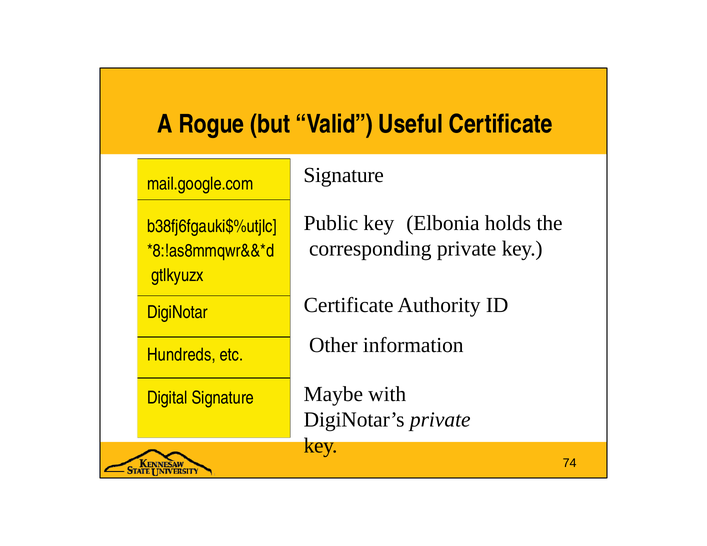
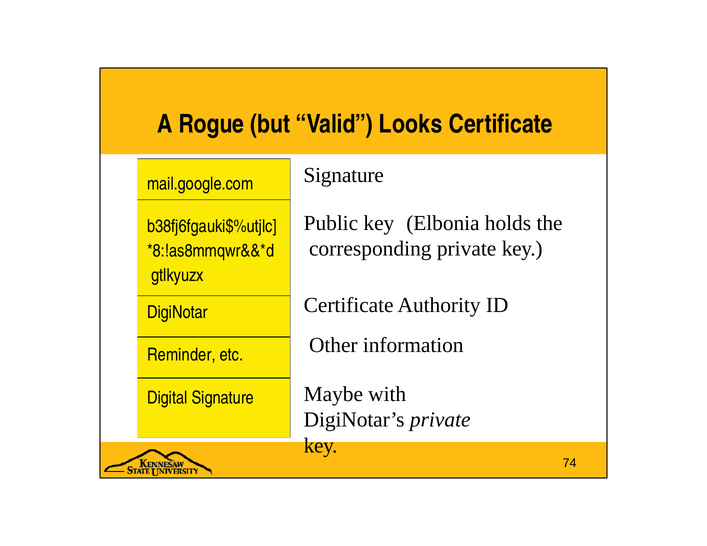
Useful: Useful -> Looks (411, 124)
Hundreds: Hundreds -> Reminder (181, 355)
